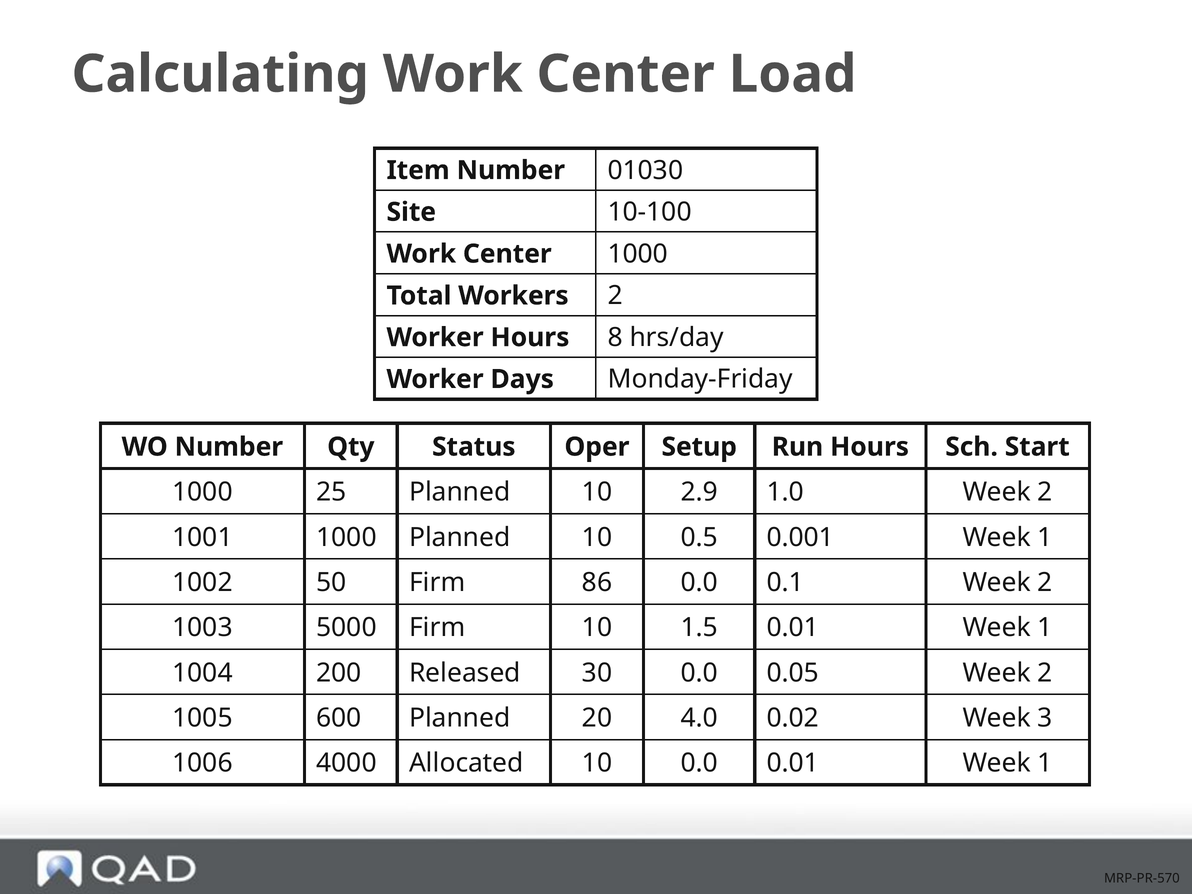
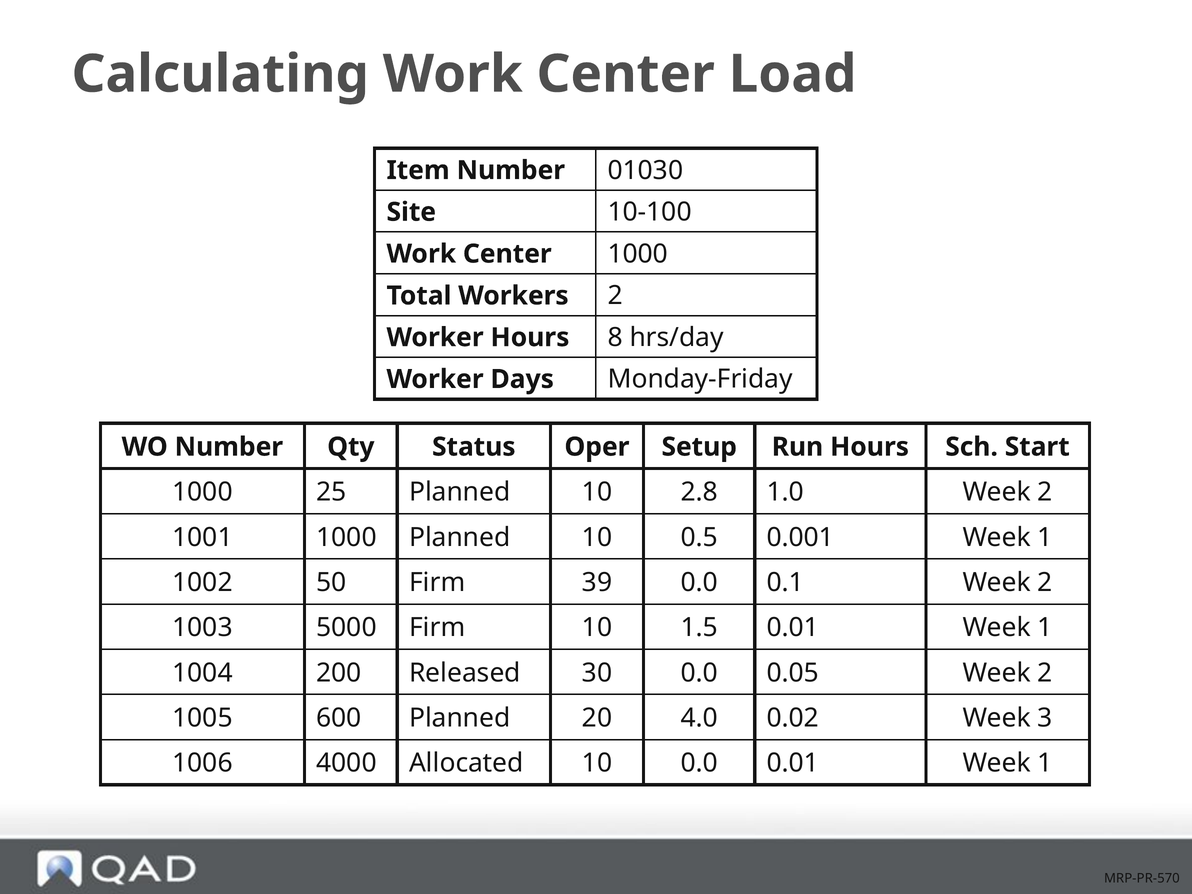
2.9: 2.9 -> 2.8 (699, 492)
86: 86 -> 39 (597, 582)
